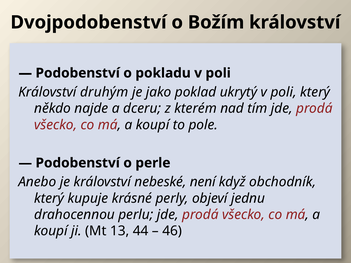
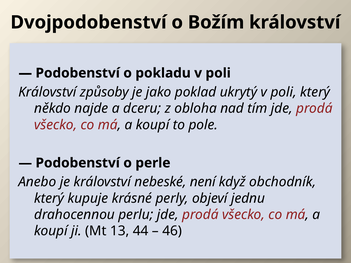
druhým: druhým -> způsoby (104, 92)
kterém: kterém -> obloha (196, 109)
